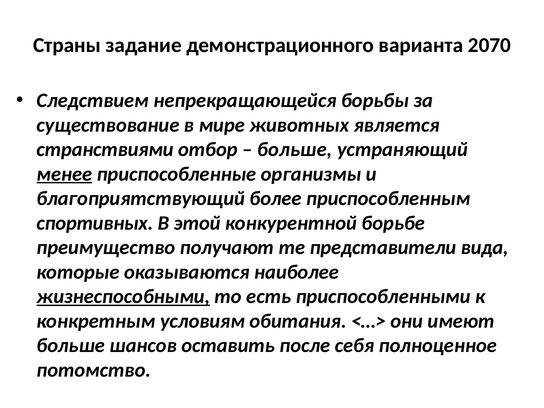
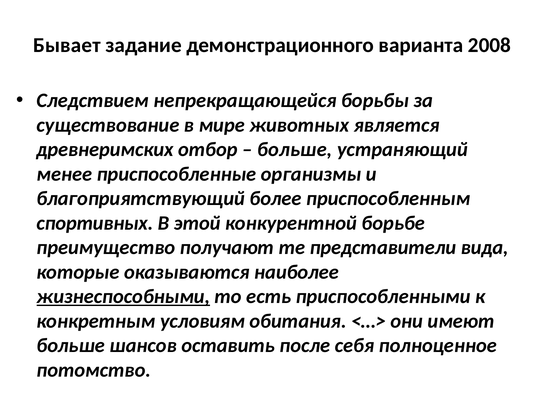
Страны: Страны -> Бывает (67, 45)
2070: 2070 -> 2008 (489, 45)
странствиями: странствиями -> древнеримских (105, 149)
менее underline: present -> none (64, 174)
